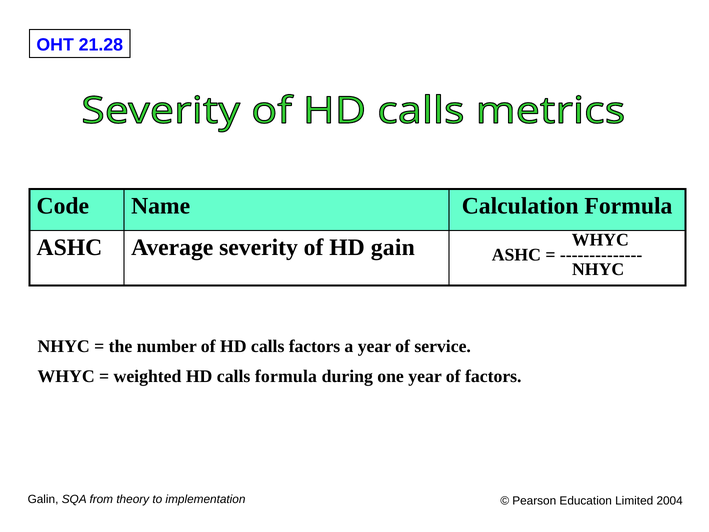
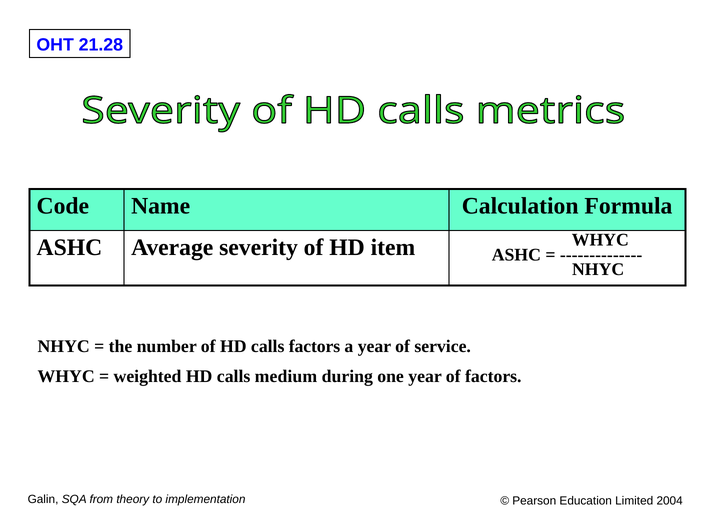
gain: gain -> item (393, 247)
calls formula: formula -> medium (286, 376)
